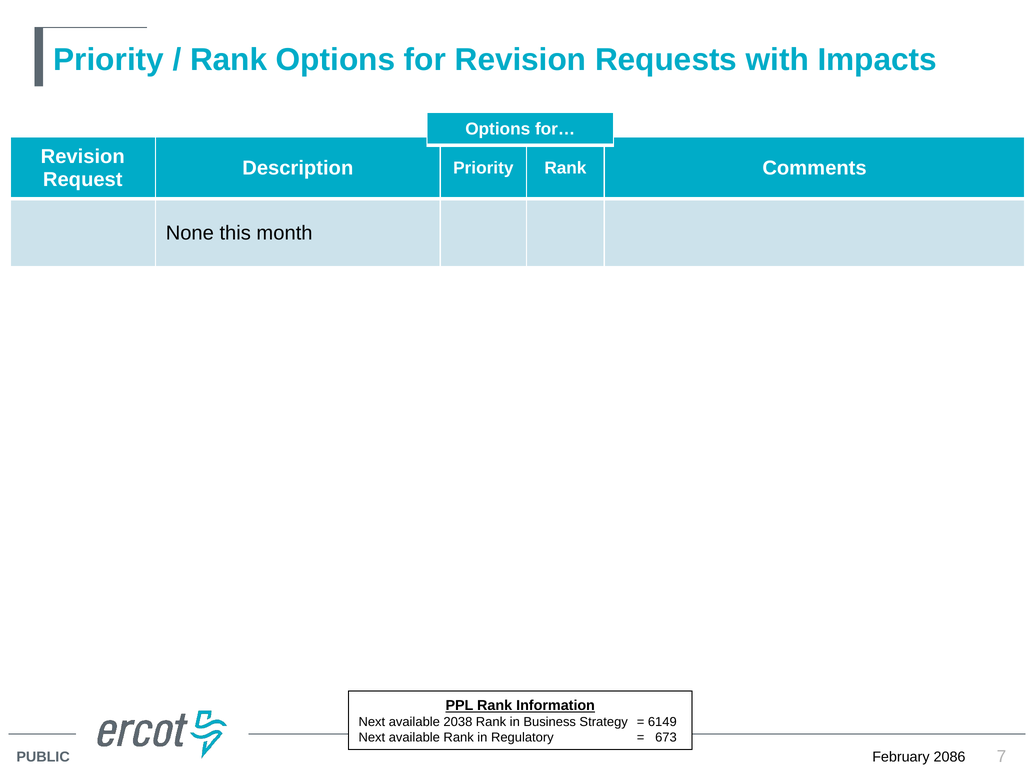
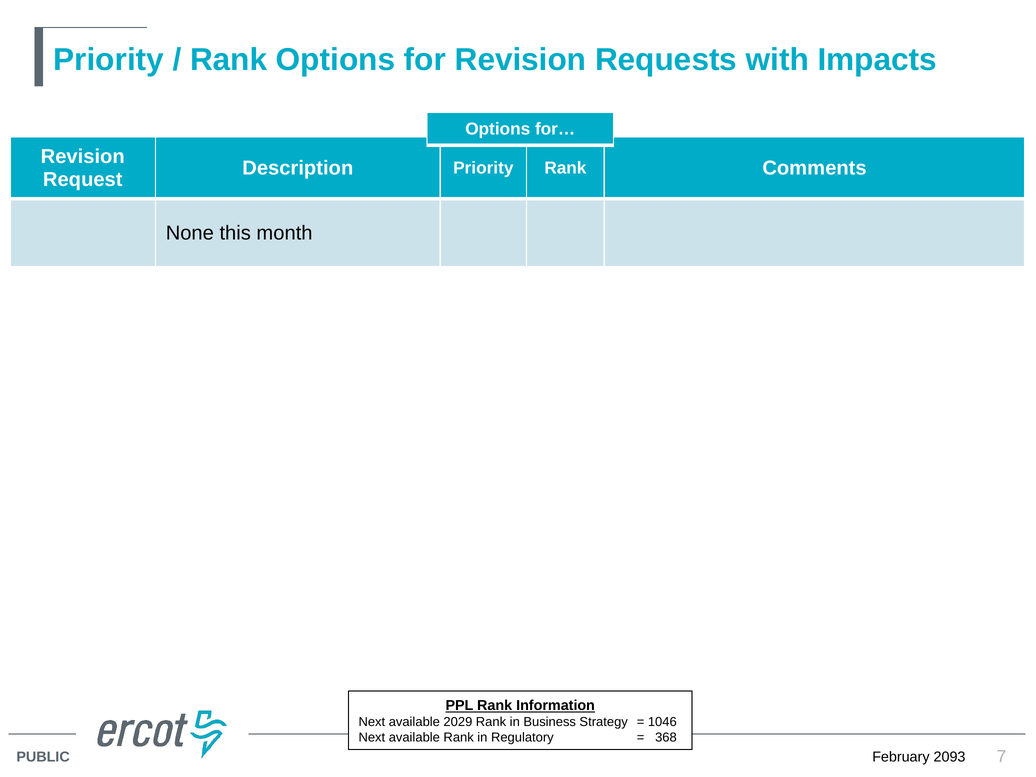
2038: 2038 -> 2029 (458, 722)
6149: 6149 -> 1046 (662, 722)
673: 673 -> 368 (666, 738)
2086: 2086 -> 2093 (950, 757)
